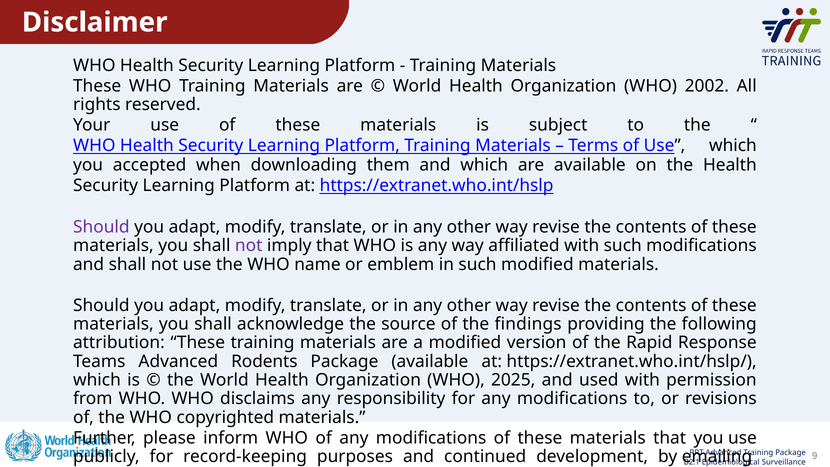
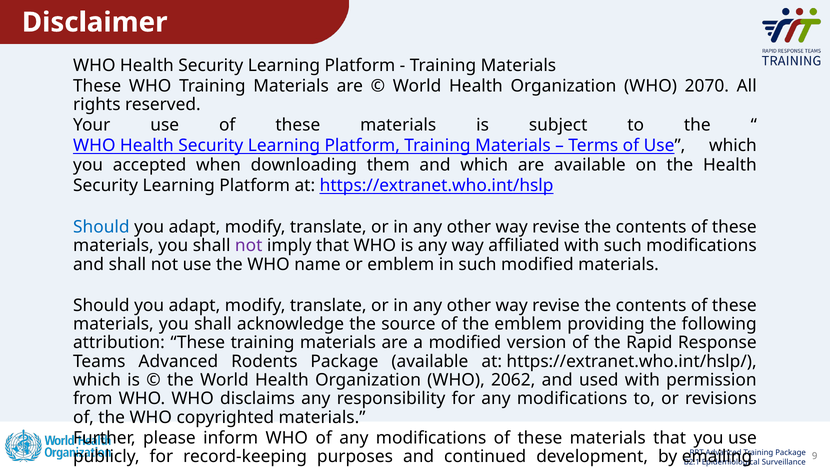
2002: 2002 -> 2070 (707, 86)
Should colour: purple -> blue (101, 227)
the findings: findings -> emblem (528, 324)
2025: 2025 -> 2062 (513, 380)
